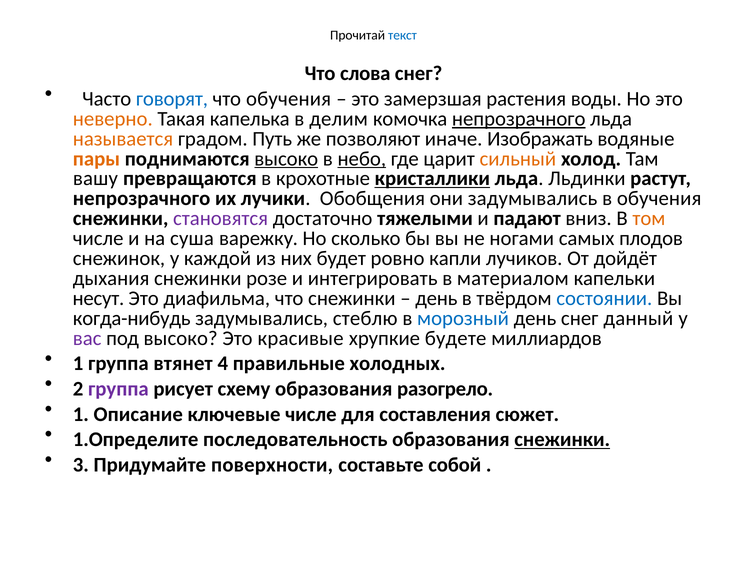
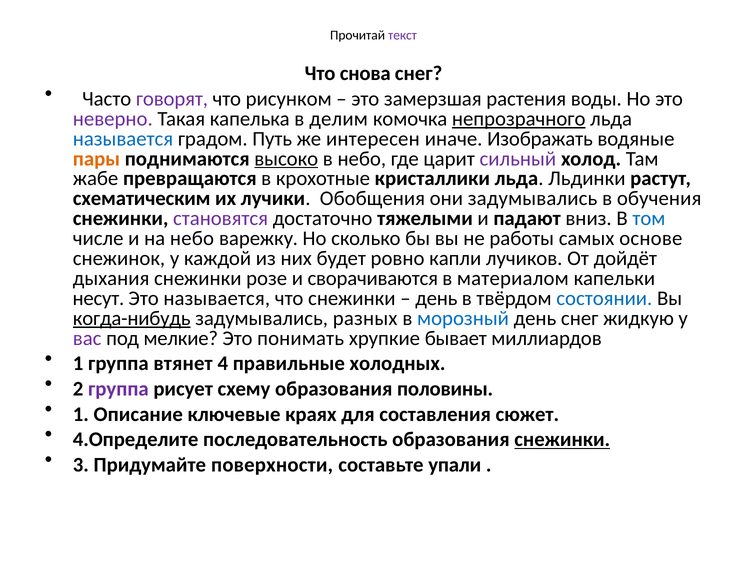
текст colour: blue -> purple (403, 35)
слова: слова -> снова (365, 73)
говорят colour: blue -> purple (172, 99)
что обучения: обучения -> рисунком (289, 99)
неверно colour: orange -> purple (113, 119)
называется colour: orange -> blue (123, 139)
позволяют: позволяют -> интересен (373, 139)
небо underline: present -> none (362, 158)
сильный colour: orange -> purple (518, 158)
вашу: вашу -> жабе (96, 178)
кристаллики underline: present -> none (432, 178)
непрозрачного: непрозрачного -> схематическим (142, 198)
том colour: orange -> blue (649, 218)
на суша: суша -> небо (192, 238)
ногами: ногами -> работы (522, 238)
плодов: плодов -> основе (651, 238)
интегрировать: интегрировать -> сворачиваются (373, 278)
Это диафильма: диафильма -> называется (217, 298)
когда-нибудь underline: none -> present (132, 318)
стеблю: стеблю -> разных (365, 318)
данный: данный -> жидкую (639, 318)
под высоко: высоко -> мелкие (181, 338)
красивые: красивые -> понимать (301, 338)
будете: будете -> бывает (456, 338)
разогрело: разогрело -> половины (445, 388)
ключевые числе: числе -> краях (311, 414)
1.Определите: 1.Определите -> 4.Определите (136, 439)
собой: собой -> упали (455, 464)
